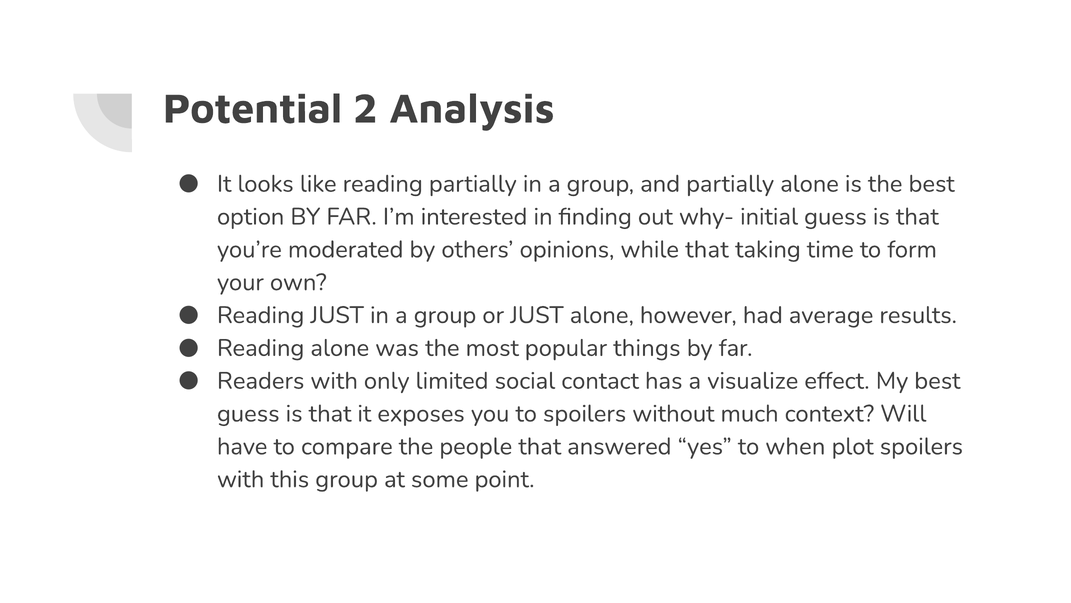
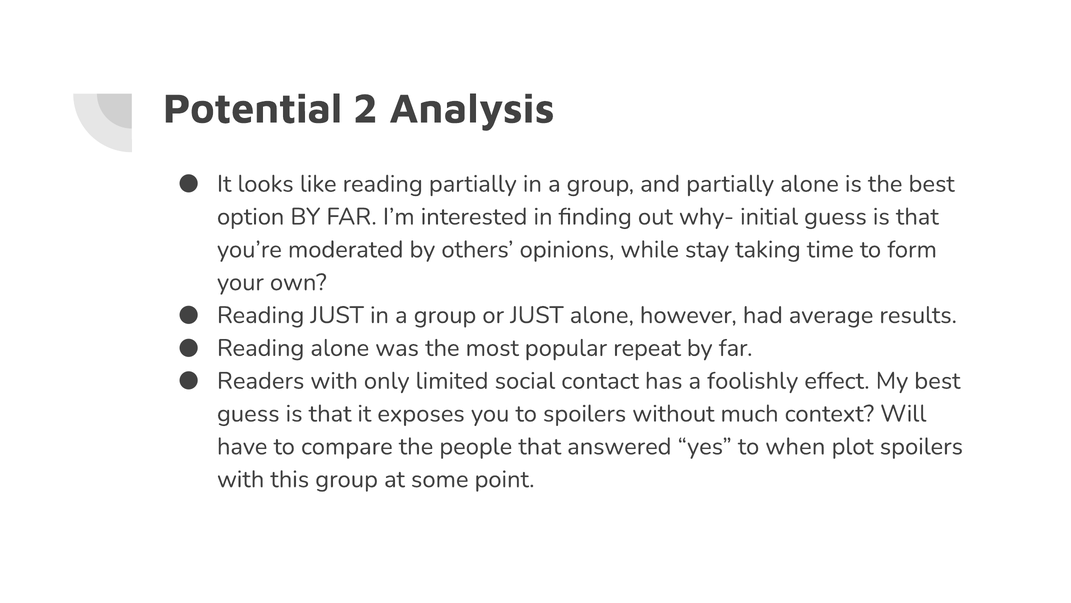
while that: that -> stay (707, 249)
things: things -> repeat (647, 348)
visualize: visualize -> foolishly (753, 380)
